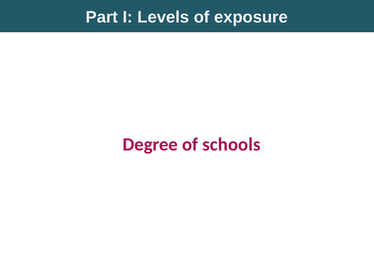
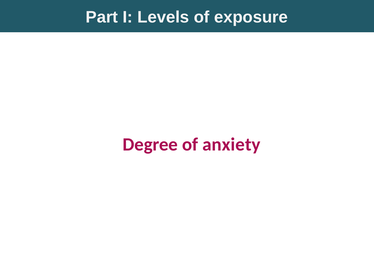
schools: schools -> anxiety (231, 145)
